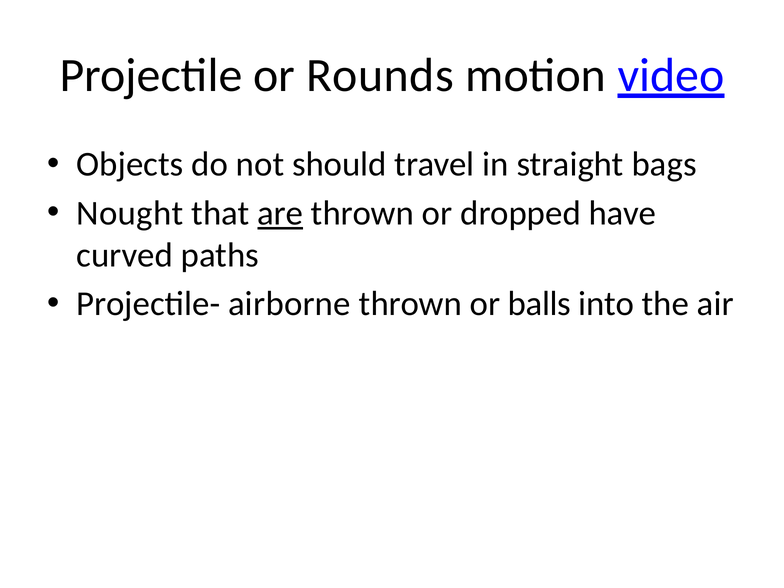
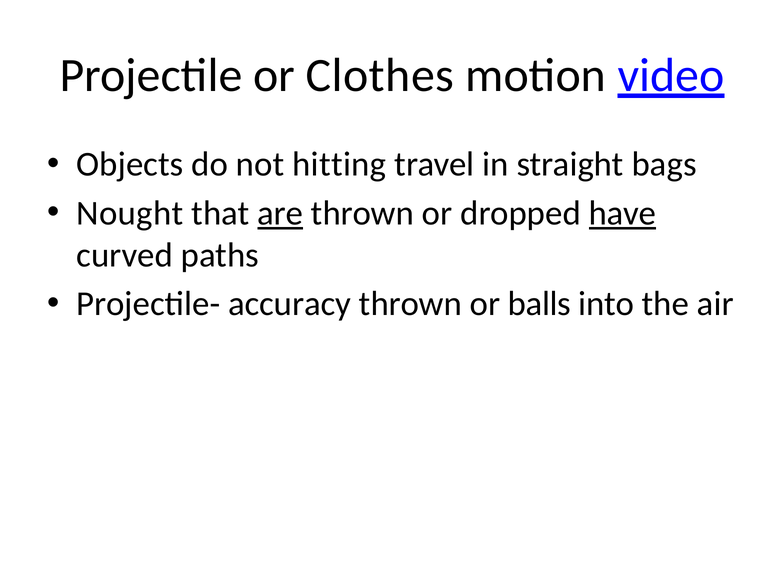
Rounds: Rounds -> Clothes (380, 75)
should: should -> hitting (339, 164)
have underline: none -> present (622, 213)
airborne: airborne -> accuracy (290, 304)
